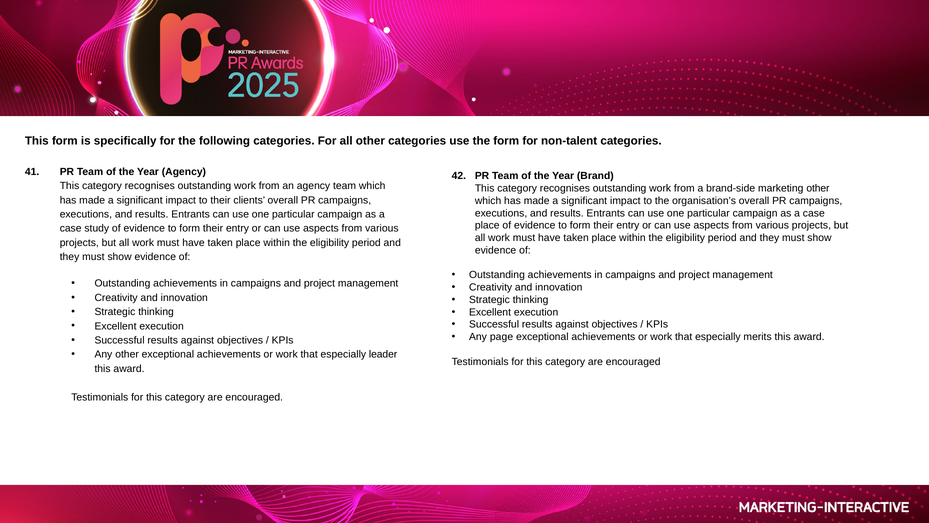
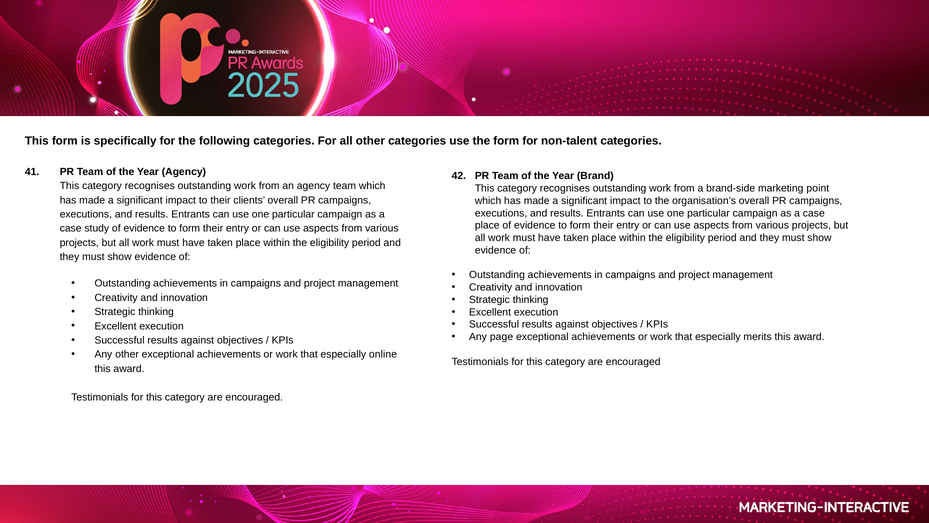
marketing other: other -> point (818, 188)
leader: leader -> online (383, 354)
